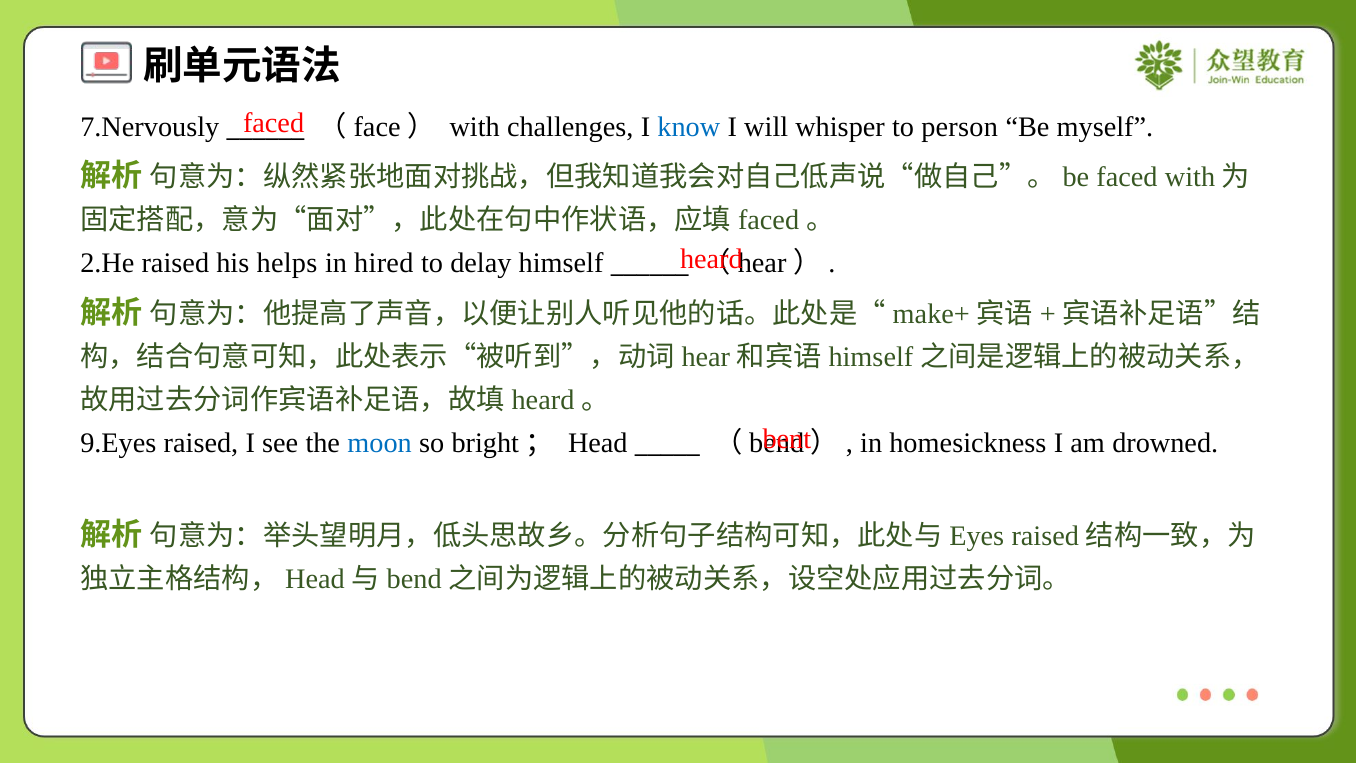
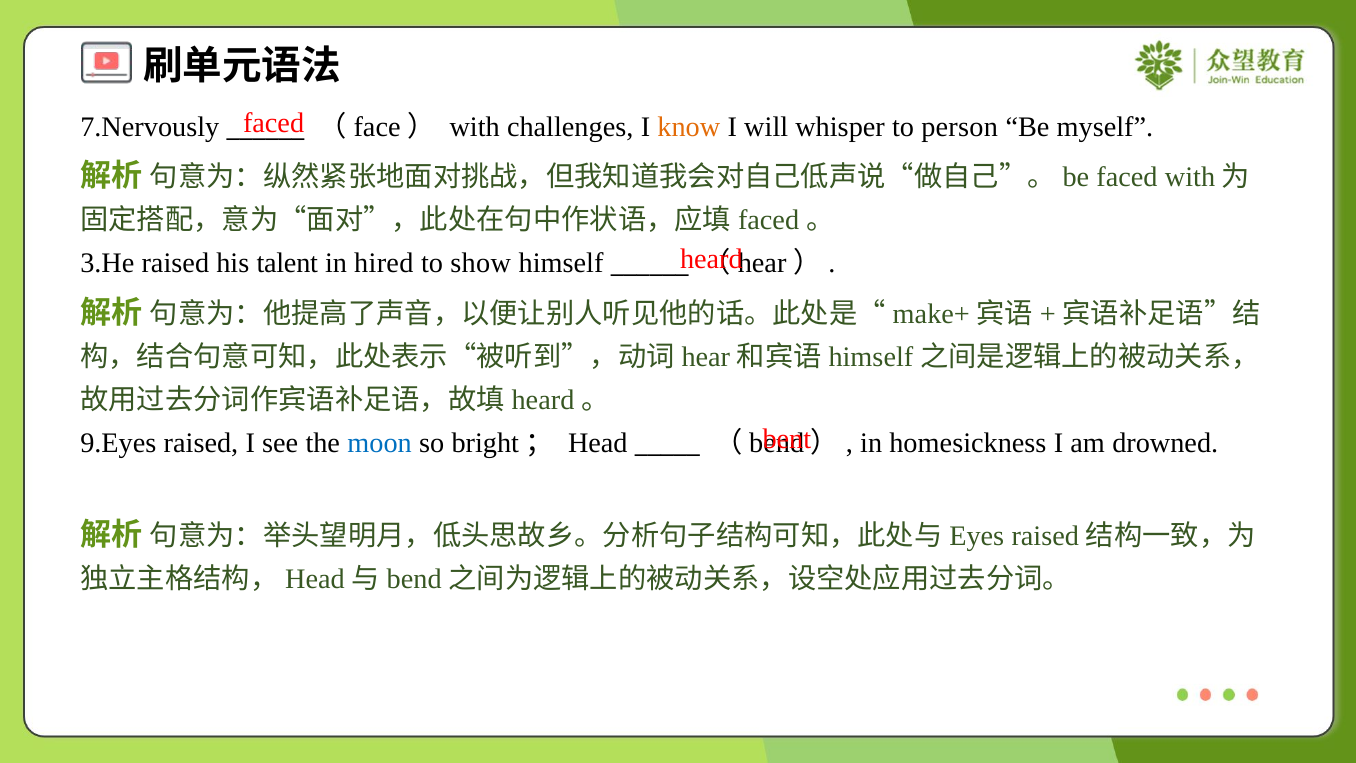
know colour: blue -> orange (689, 127)
2.He: 2.He -> 3.He (107, 263)
helps: helps -> talent (287, 263)
delay: delay -> show (481, 263)
